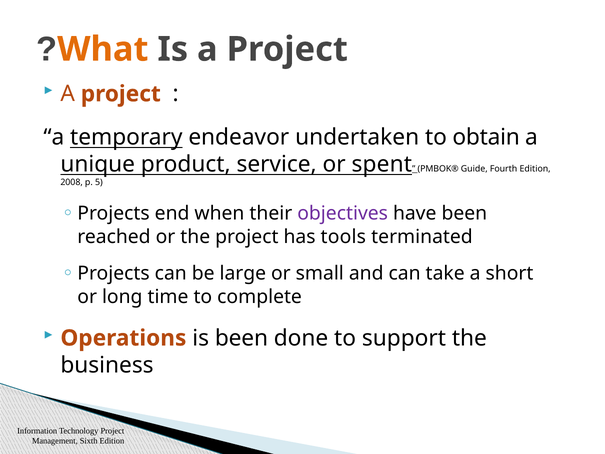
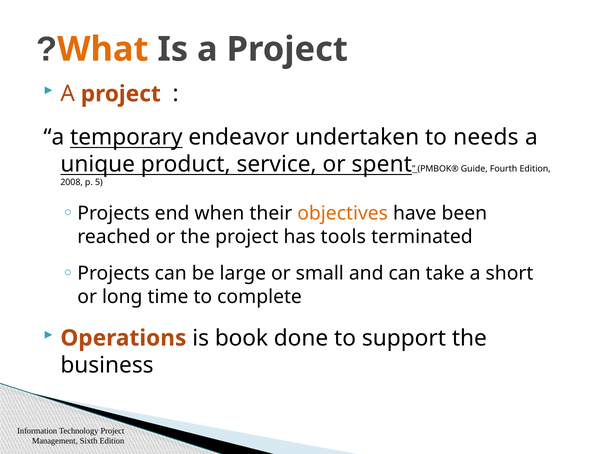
obtain: obtain -> needs (486, 137)
objectives colour: purple -> orange (343, 213)
is been: been -> book (241, 338)
